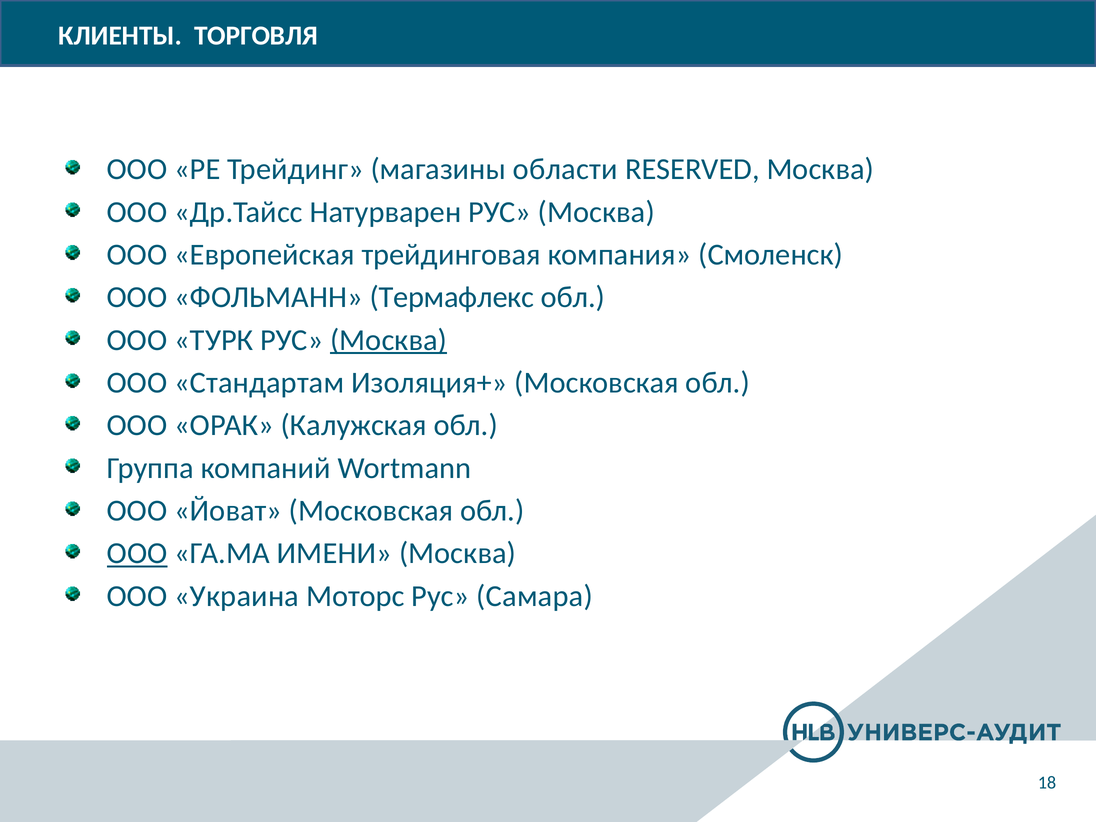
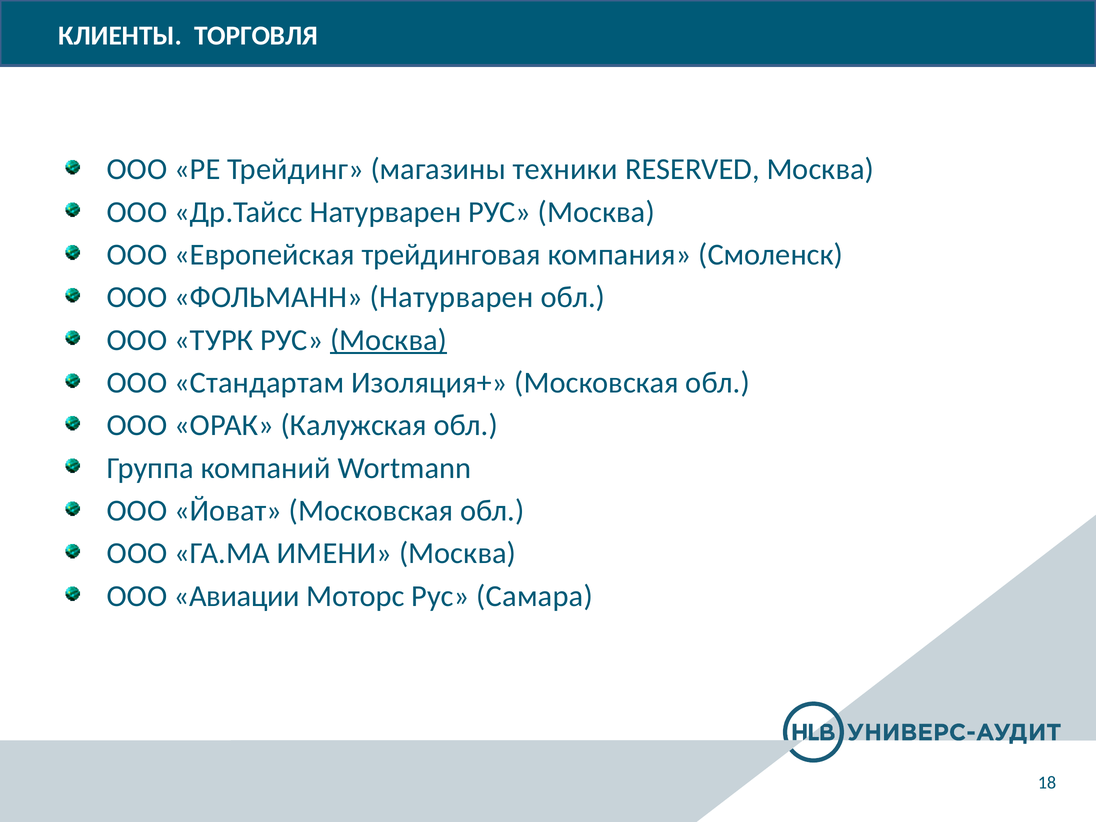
области: области -> техники (565, 169)
ФОЛЬМАНН Термафлекс: Термафлекс -> Натурварен (452, 297)
ООО underline: present -> none (137, 553)
Украина: Украина -> Авиации (237, 596)
